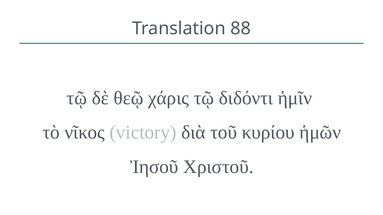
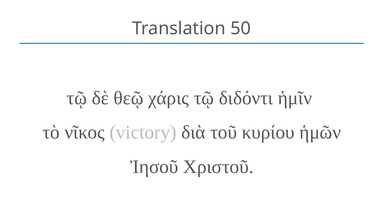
88: 88 -> 50 (241, 28)
